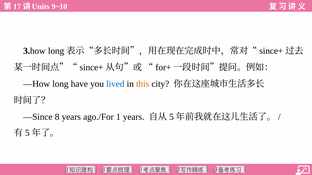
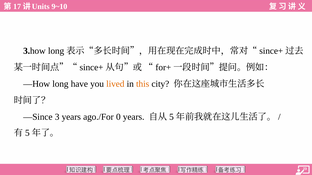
lived colour: blue -> orange (115, 84)
8: 8 -> 3 (57, 117)
1: 1 -> 0 (118, 117)
